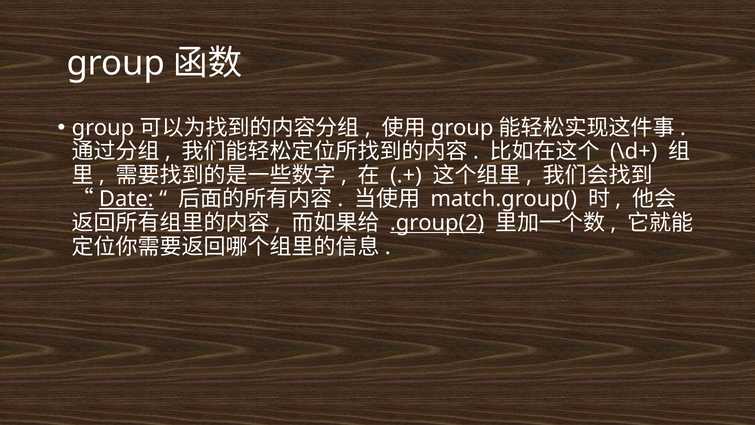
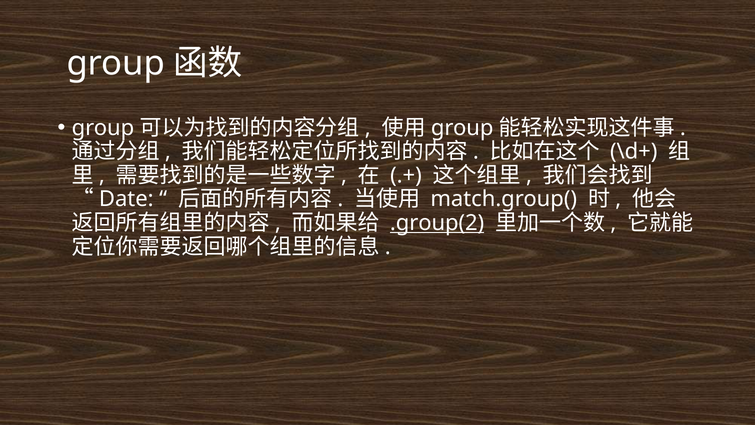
Date underline: present -> none (126, 199)
